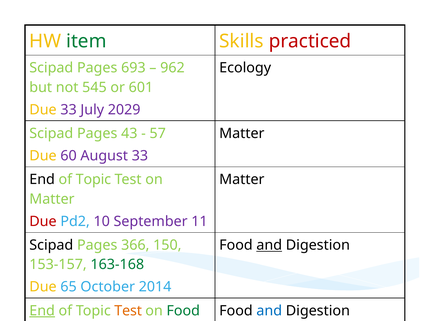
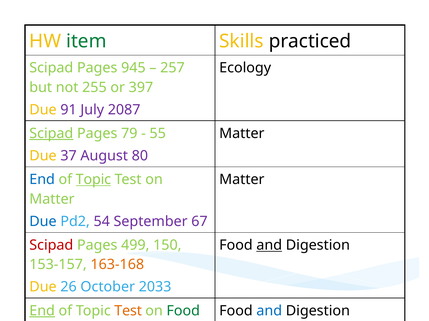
practiced colour: red -> black (310, 41)
693: 693 -> 945 (133, 68)
962: 962 -> 257 (172, 68)
545: 545 -> 255 (94, 88)
601: 601 -> 397 (141, 88)
Due 33: 33 -> 91 (69, 110)
2029: 2029 -> 2087 (124, 110)
Scipad underline: none -> present (51, 134)
43: 43 -> 79 (129, 134)
57: 57 -> 55 (158, 134)
60: 60 -> 37 (69, 156)
August 33: 33 -> 80 (140, 156)
End colour: black -> blue (42, 180)
Topic underline: none -> present (93, 180)
Due colour: red -> blue (43, 222)
10: 10 -> 54 (102, 222)
11: 11 -> 67 (199, 222)
Scipad colour: black -> red (51, 246)
366: 366 -> 499 (135, 246)
163-168 colour: green -> orange (117, 265)
65: 65 -> 26 (69, 288)
2014: 2014 -> 2033 (155, 288)
